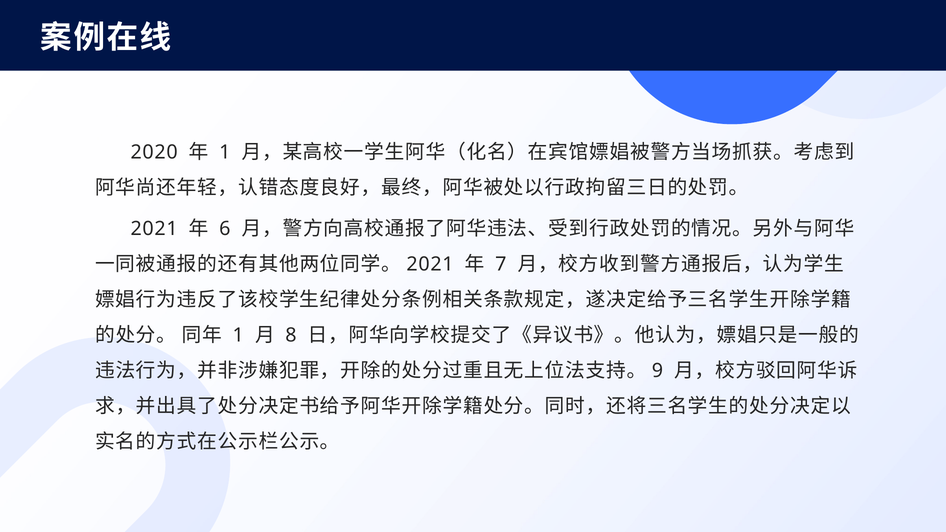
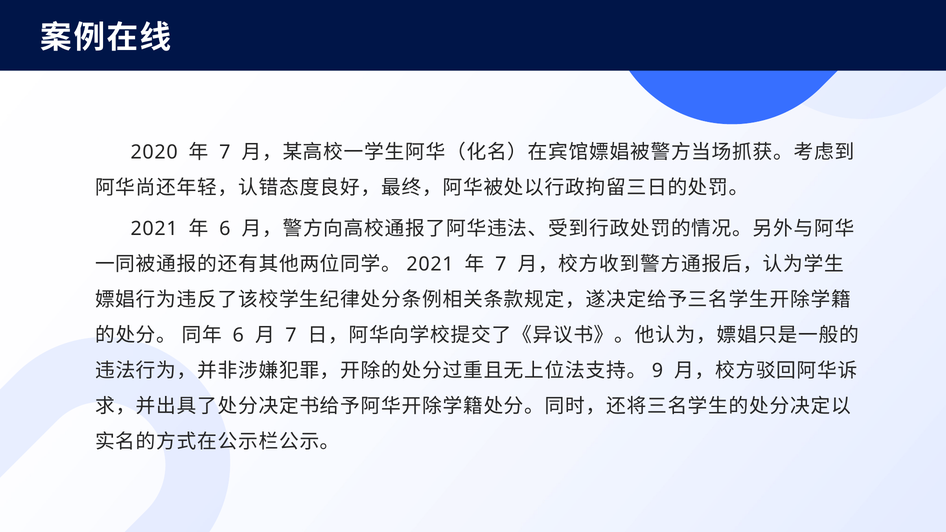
1: 1 -> 7 (225, 152)
1: 1 -> 6 (238, 335)
8: 8 -> 7 (291, 335)
